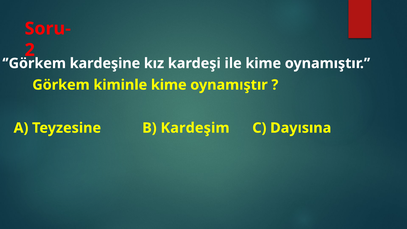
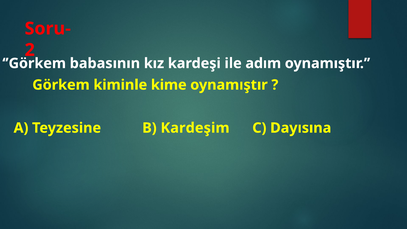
kardeşine: kardeşine -> babasının (105, 63)
ile kime: kime -> adım (263, 63)
